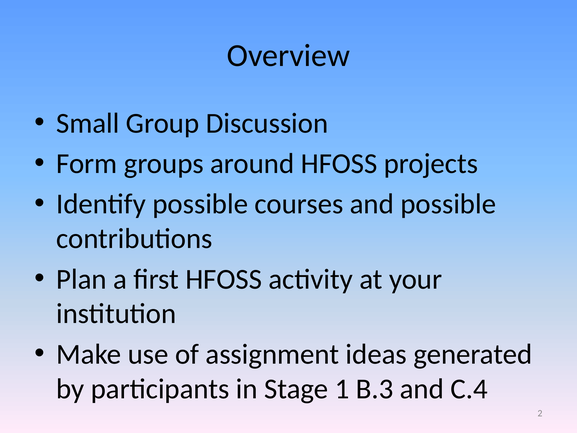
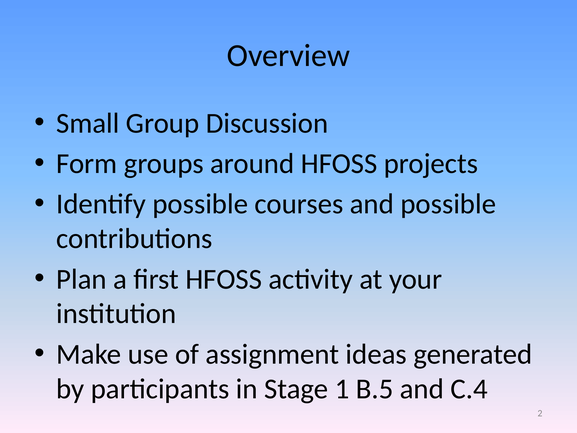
B.3: B.3 -> B.5 (375, 389)
